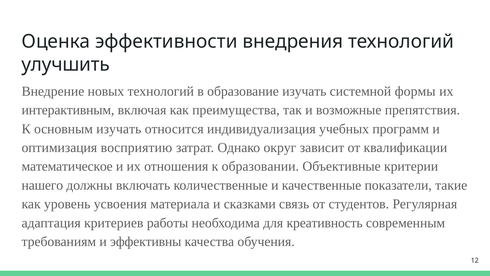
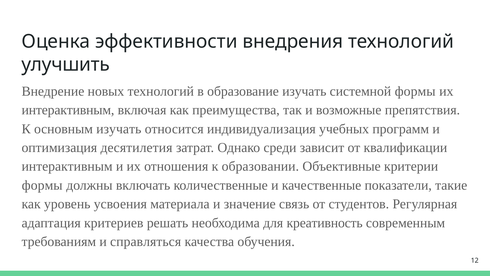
восприятию: восприятию -> десятилетия (136, 147)
округ: округ -> среди (280, 147)
математическое: математическое -> интерактивным (67, 166)
нашего: нашего -> формы (42, 185)
сказками: сказками -> значение (250, 204)
работы: работы -> решать (168, 223)
эффективны: эффективны -> справляться (146, 241)
